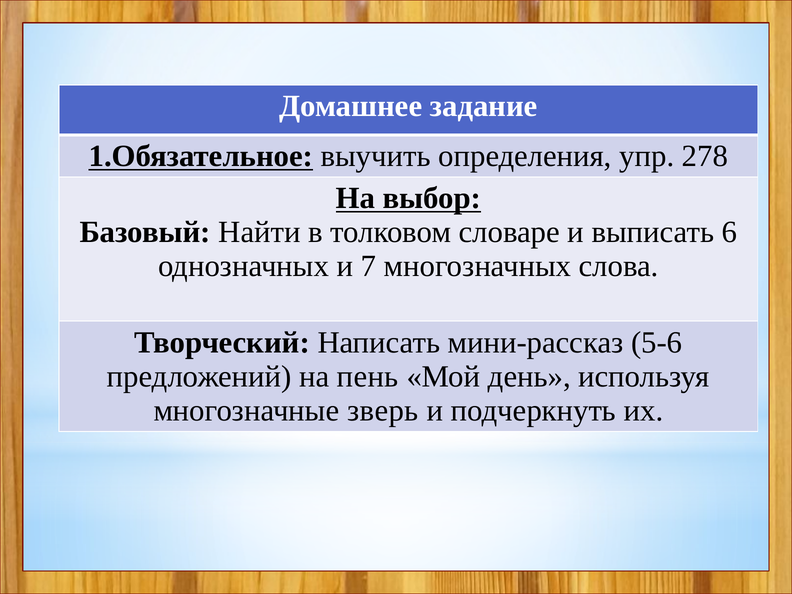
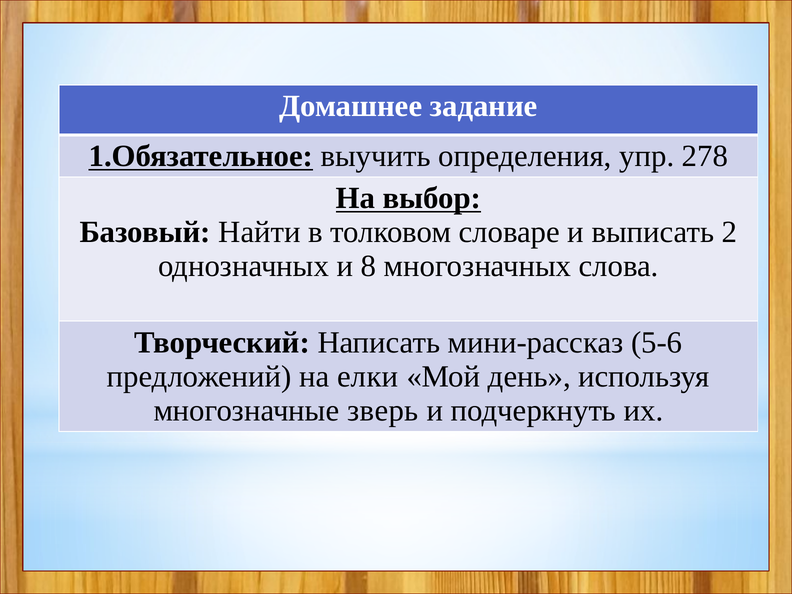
6: 6 -> 2 (729, 232)
7: 7 -> 8 (368, 266)
пень: пень -> елки (368, 376)
